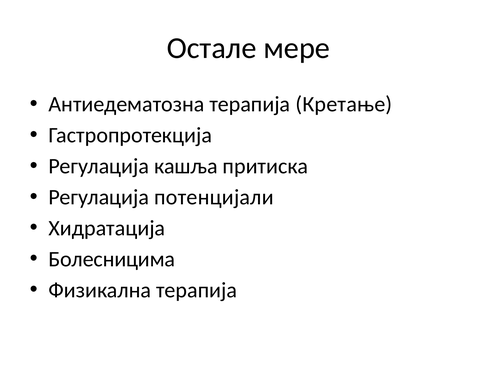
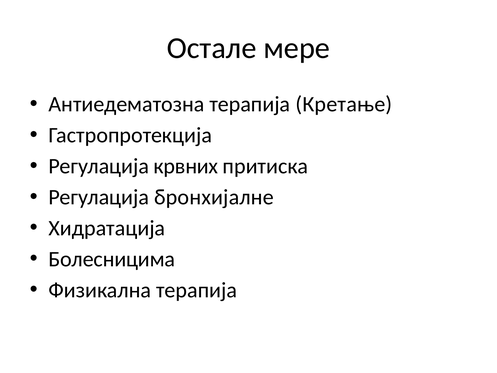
кашља: кашља -> крвних (186, 166)
потенцијали: потенцијали -> бронхијалне (214, 197)
